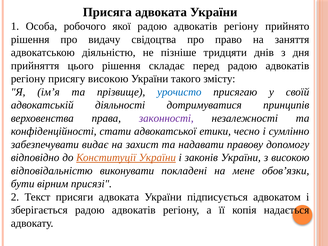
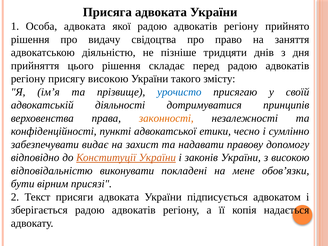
Особа робочого: робочого -> адвоката (85, 26)
законності colour: purple -> orange (166, 118)
стати: стати -> пункті (115, 131)
